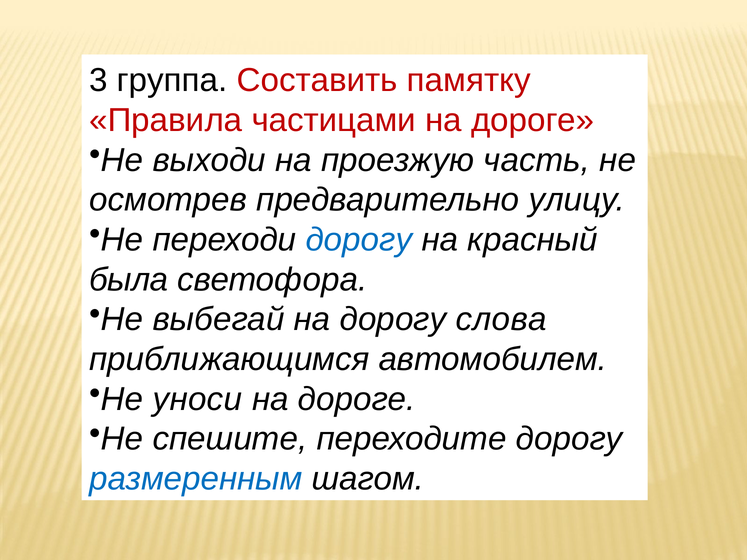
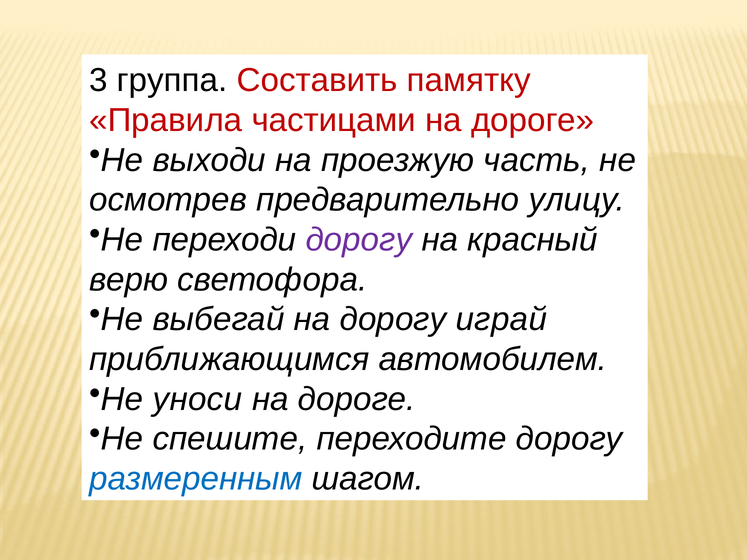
дорогу colour: blue -> purple (359, 240)
была: была -> верю (129, 280)
слова: слова -> играй (501, 320)
